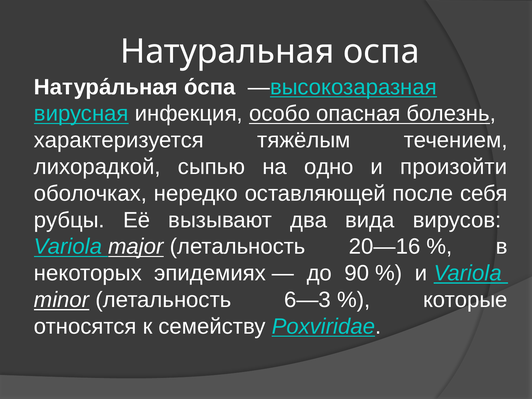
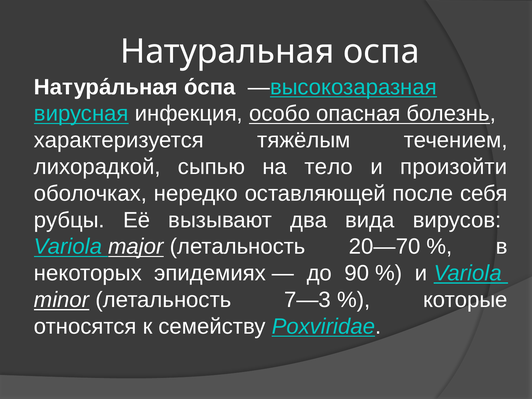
одно: одно -> тело (329, 167)
20—16: 20—16 -> 20—70 (385, 247)
6—3: 6—3 -> 7—3 (308, 300)
